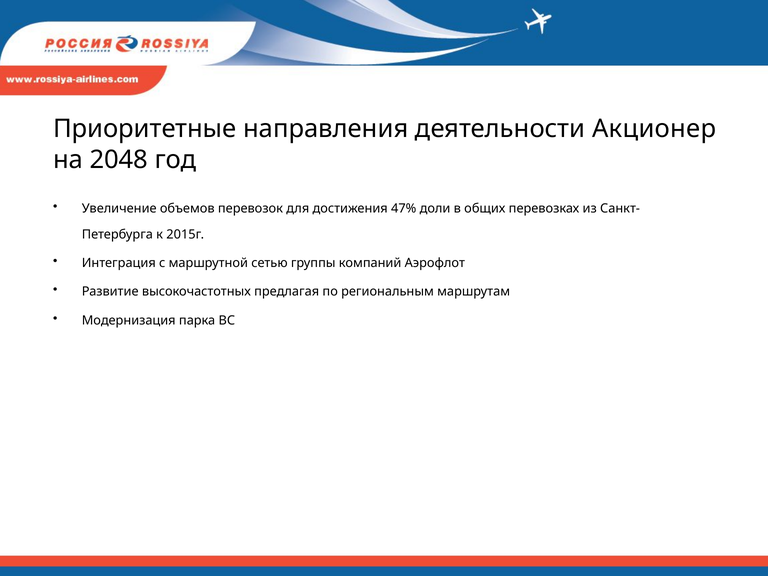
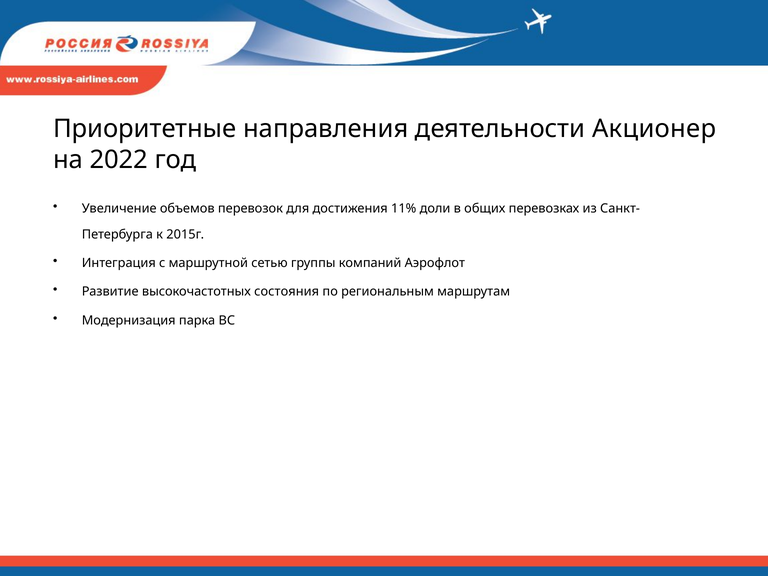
2048: 2048 -> 2022 (119, 160)
47%: 47% -> 11% (404, 208)
предлагая: предлагая -> состояния (287, 292)
